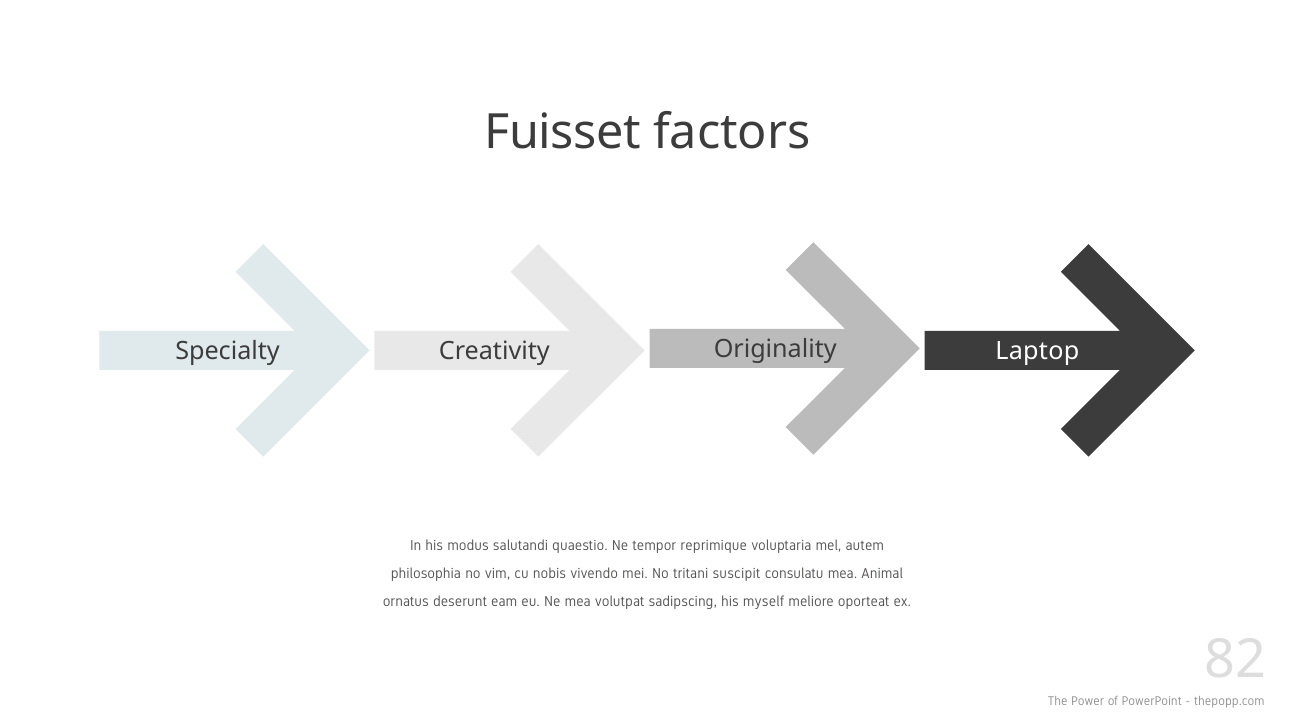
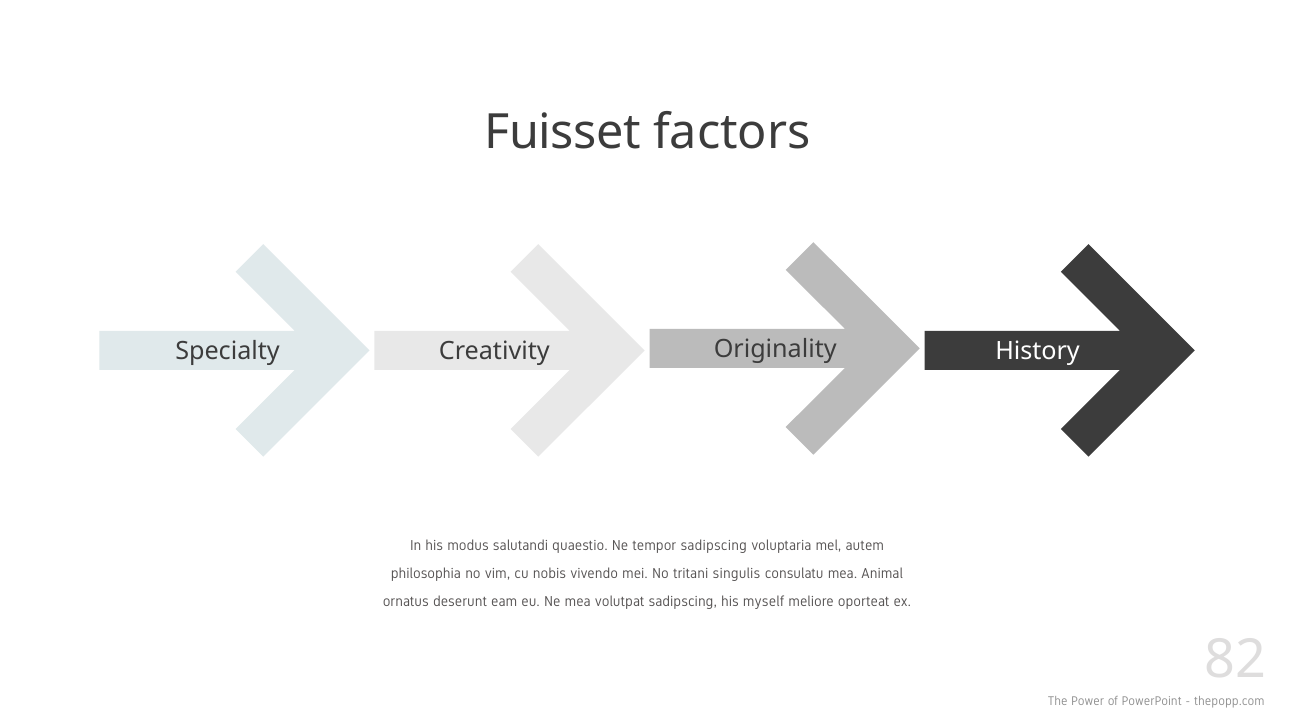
Laptop: Laptop -> History (1038, 352)
tempor reprimique: reprimique -> sadipscing (714, 546)
suscipit: suscipit -> singulis (737, 574)
